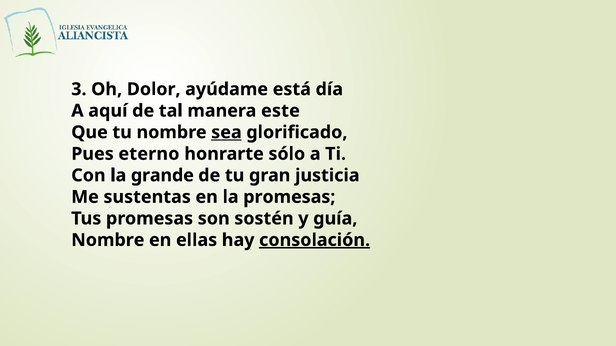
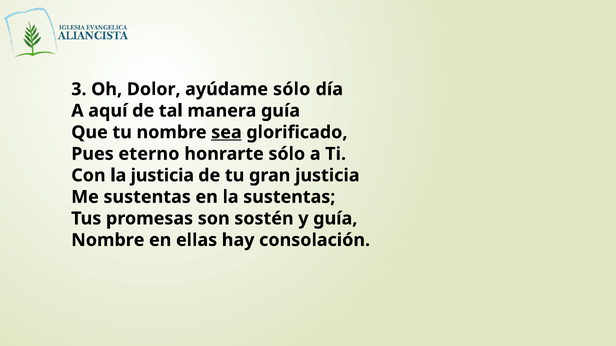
ayúdame está: está -> sólo (292, 89)
manera este: este -> guía (281, 111)
la grande: grande -> justicia (162, 176)
la promesas: promesas -> sustentas (289, 197)
consolación underline: present -> none (315, 240)
